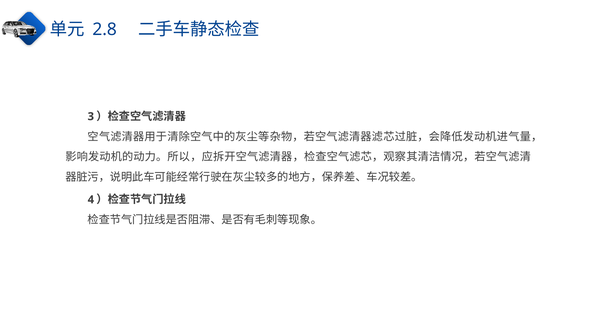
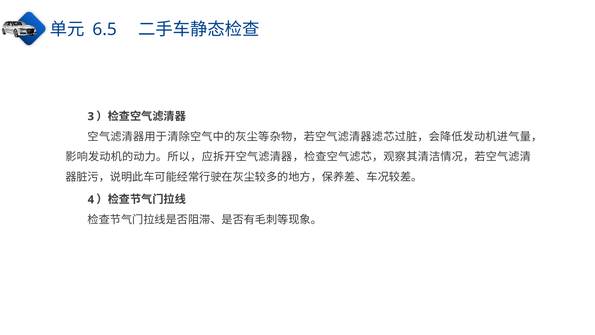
2.8: 2.8 -> 6.5 (105, 30)
